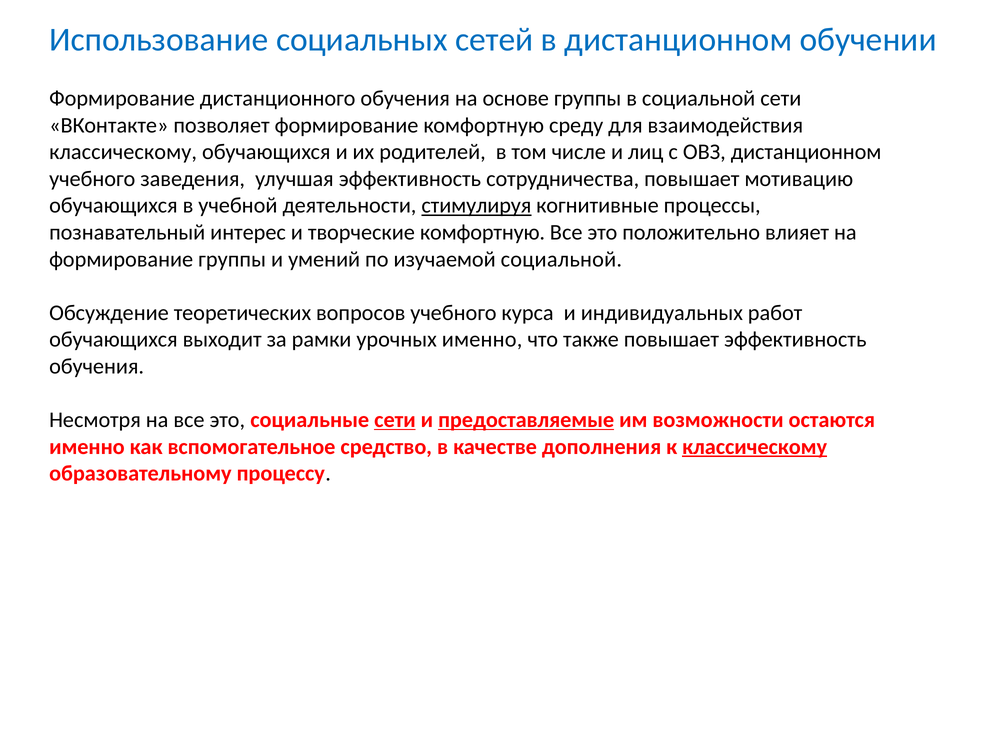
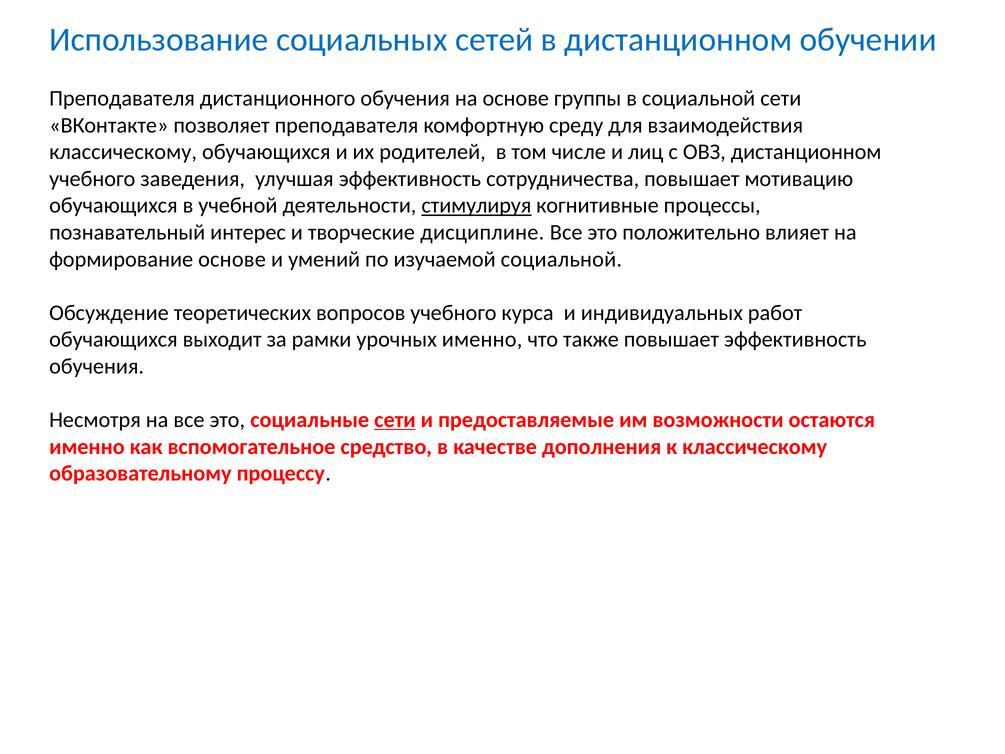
Формирование: Формирование -> Преподавателя (122, 98)
позволяет формирование: формирование -> преподавателя (347, 125)
творческие комфортную: комфортную -> дисциплине (482, 232)
формирование группы: группы -> основе (232, 259)
предоставляемые underline: present -> none (526, 420)
классическому underline: present -> none (755, 447)
